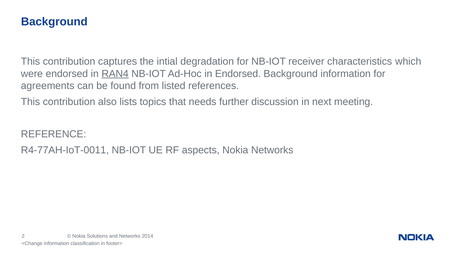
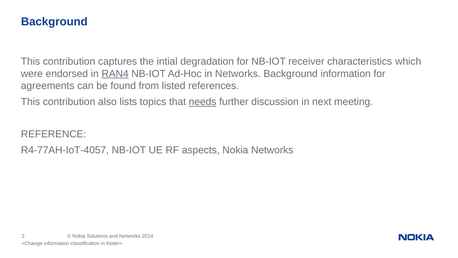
in Endorsed: Endorsed -> Networks (238, 74)
needs underline: none -> present (203, 102)
R4-77AH-IoT-0011: R4-77AH-IoT-0011 -> R4-77AH-IoT-4057 (65, 150)
